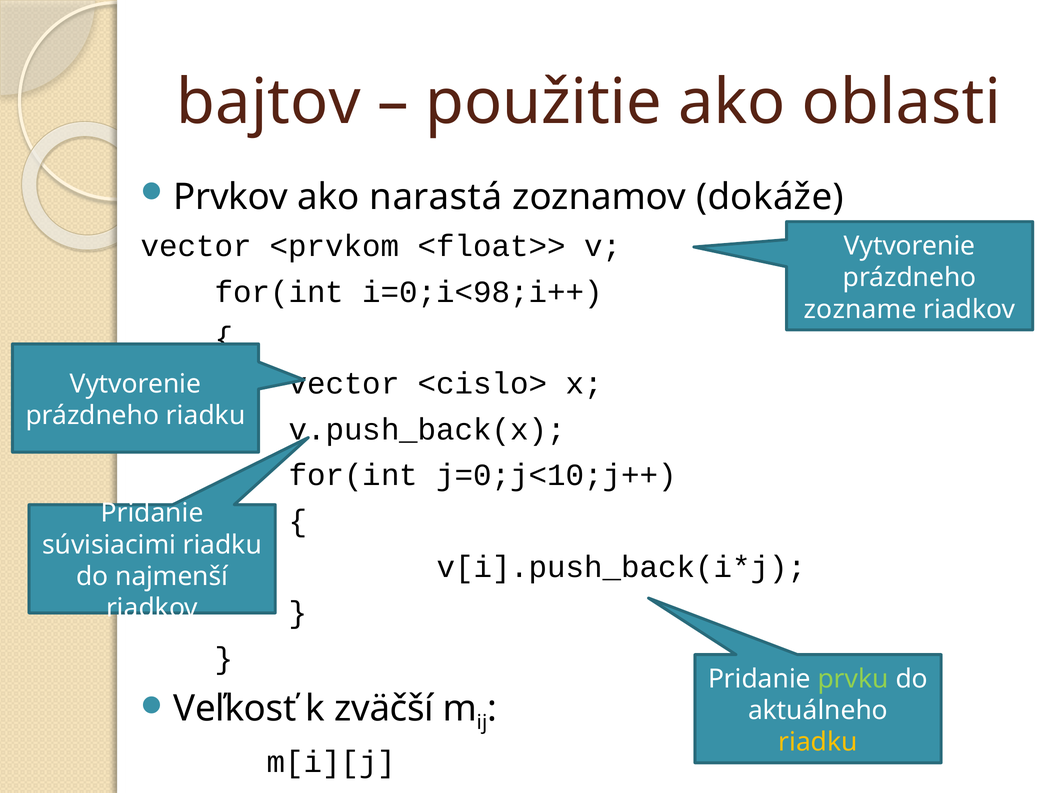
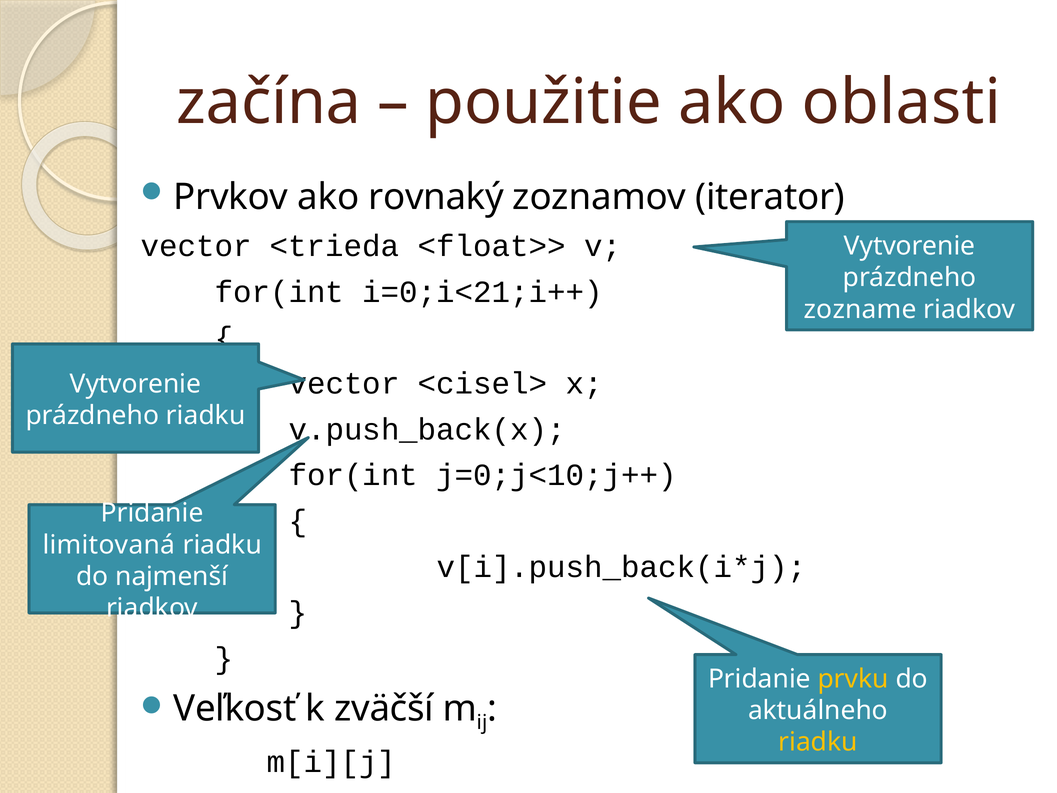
bajtov: bajtov -> začína (269, 102)
narastá: narastá -> rovnaký (436, 197)
dokáže: dokáže -> iterator (770, 197)
<prvkom: <prvkom -> <trieda (335, 246)
i=0;i<98;i++: i=0;i<98;i++ -> i=0;i<21;i++ (483, 292)
<cislo>: <cislo> -> <cisel> (483, 384)
súvisiacimi: súvisiacimi -> limitovaná (109, 545)
prvku colour: light green -> yellow (853, 679)
